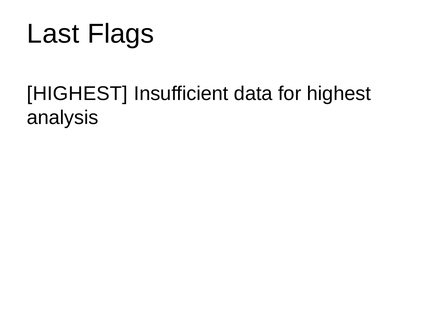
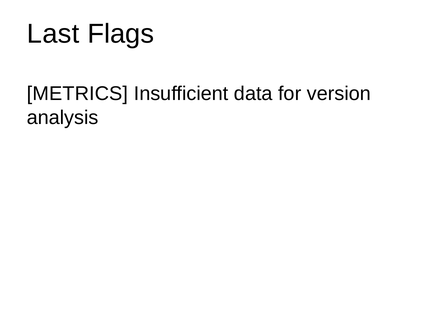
HIGHEST: HIGHEST -> METRICS (77, 94)
for highest: highest -> version (339, 94)
